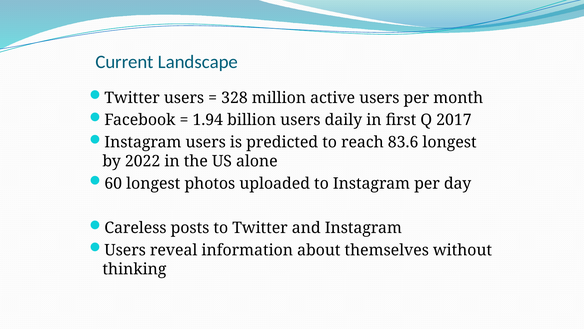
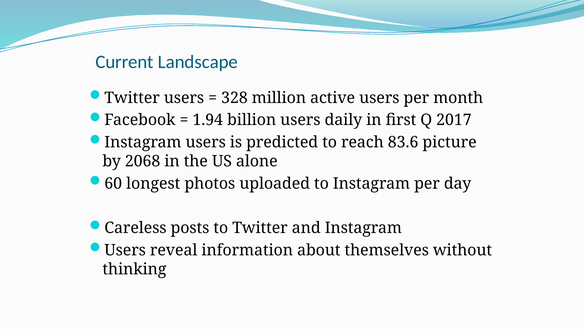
83.6 longest: longest -> picture (450, 142)
2022: 2022 -> 2068 (143, 161)
